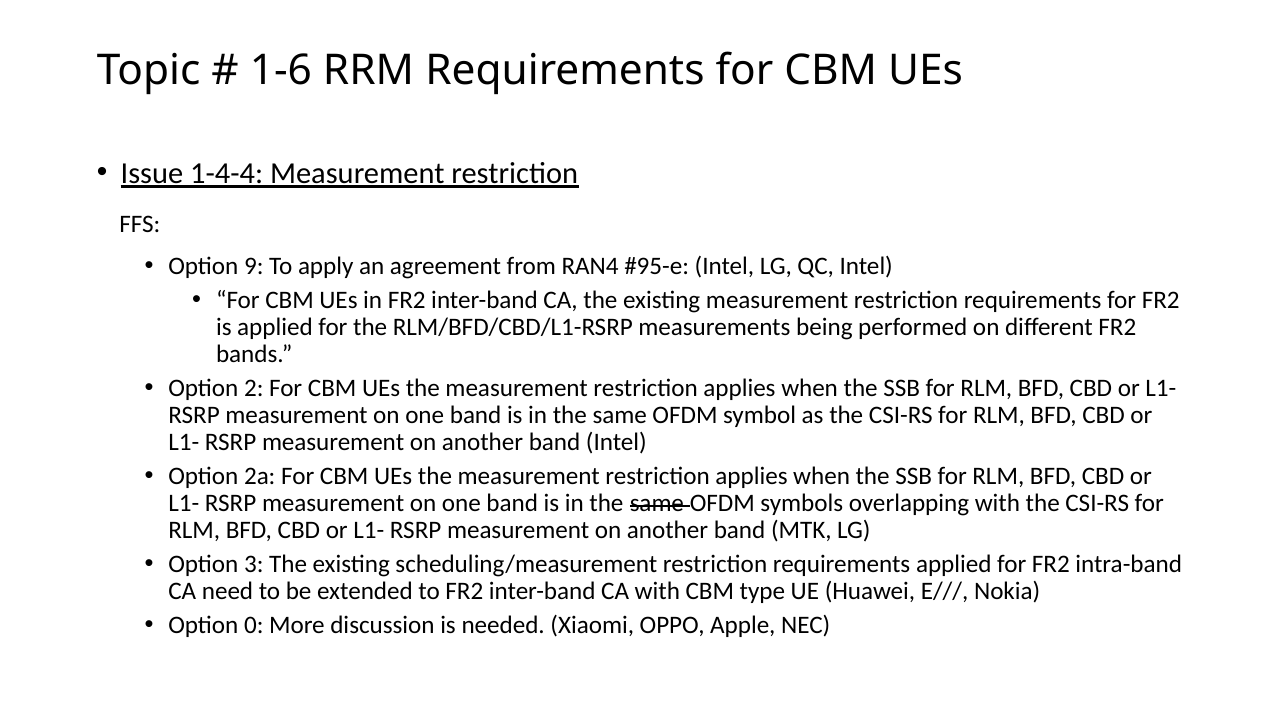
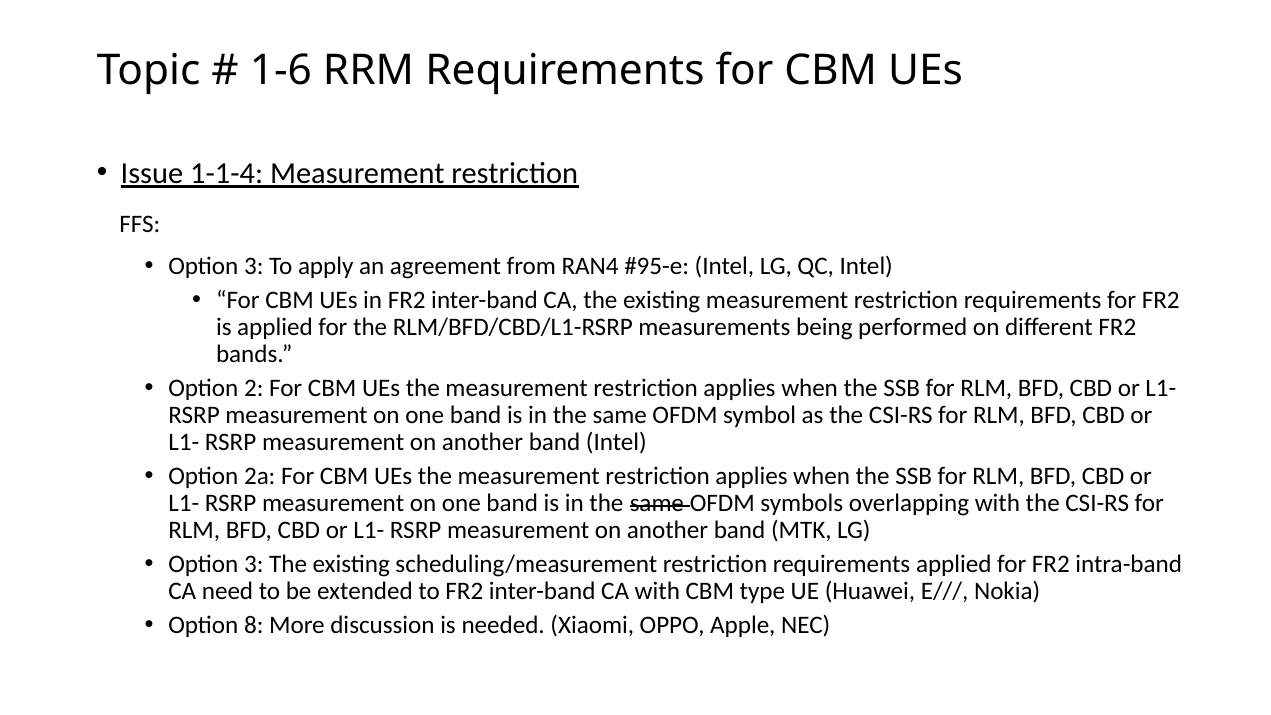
1-4-4: 1-4-4 -> 1-1-4 (227, 173)
9: 9 -> 3 (254, 266)
0: 0 -> 8 (254, 625)
